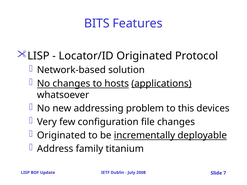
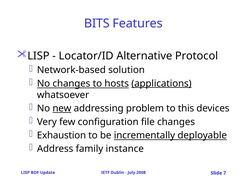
Locator/ID Originated: Originated -> Alternative (144, 56)
new underline: none -> present (62, 109)
Originated: Originated -> Exhaustion (61, 135)
titanium: titanium -> instance (125, 149)
